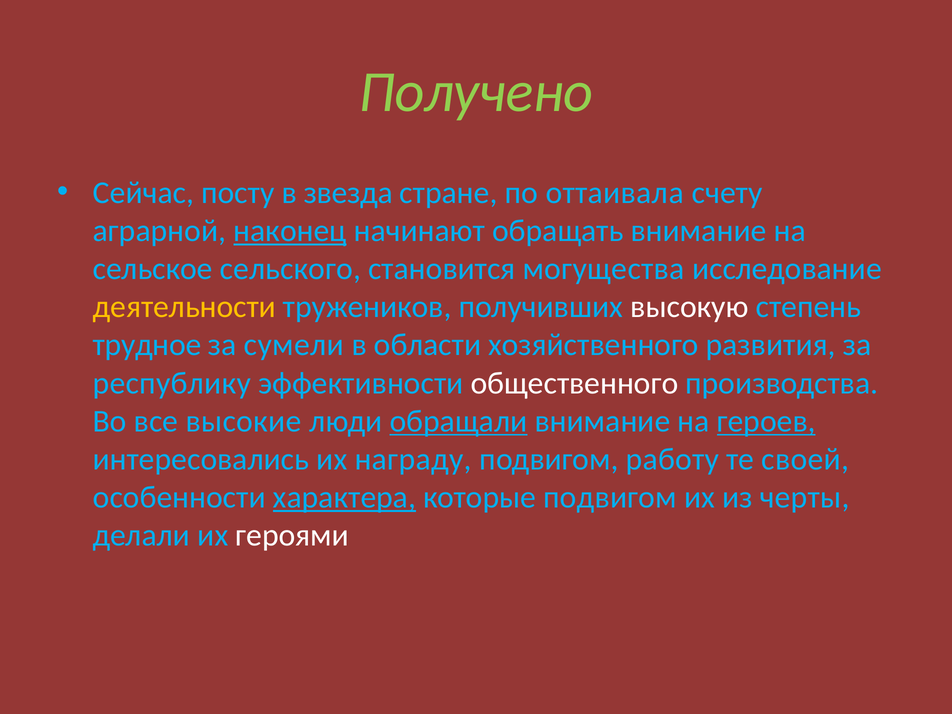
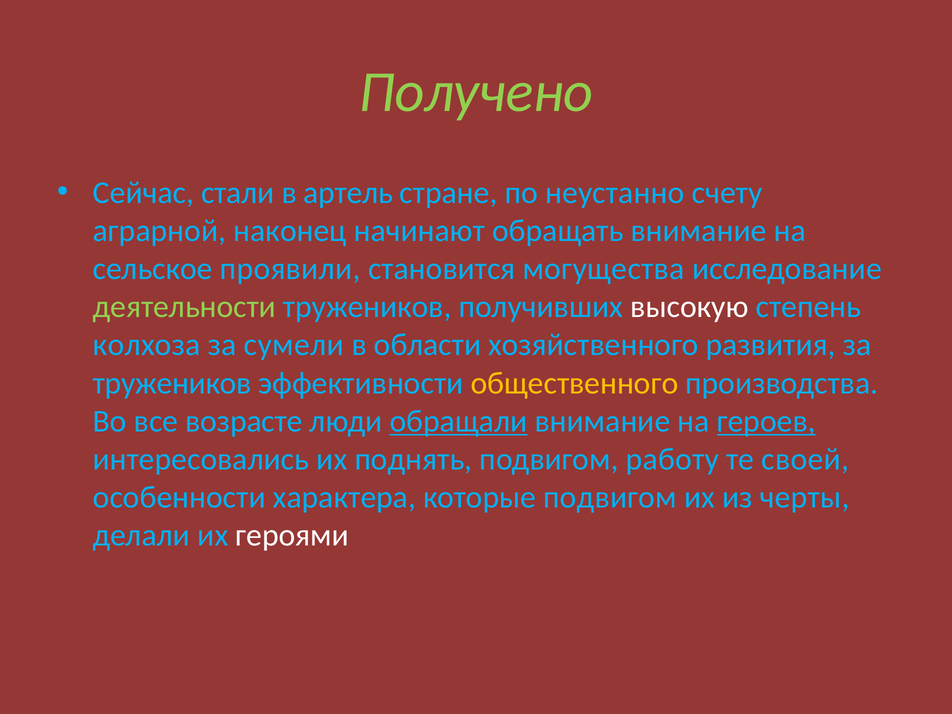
посту: посту -> стали (238, 193)
звезда: звезда -> артель (348, 193)
оттаивала: оттаивала -> неустанно (615, 193)
наконец underline: present -> none (290, 231)
сельского: сельского -> проявили (290, 269)
деятельности colour: yellow -> light green (184, 307)
трудное: трудное -> колхоза (147, 345)
республику: республику -> тружеников (172, 383)
общественного colour: white -> yellow (574, 383)
высокие: высокие -> возрасте (244, 421)
награду: награду -> поднять (413, 459)
характера underline: present -> none (344, 497)
